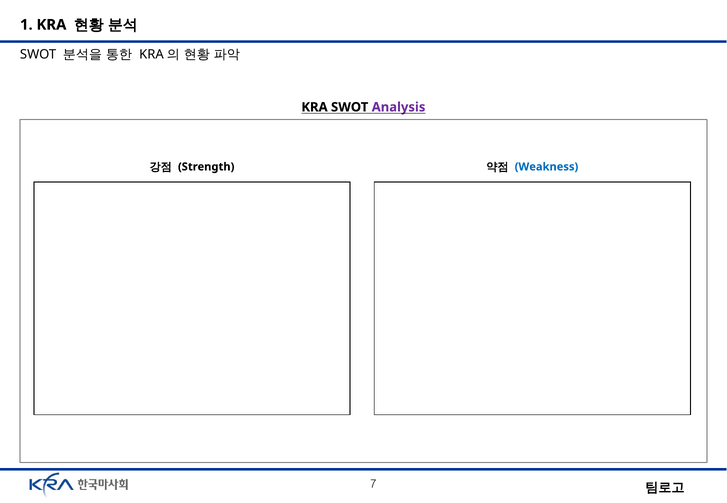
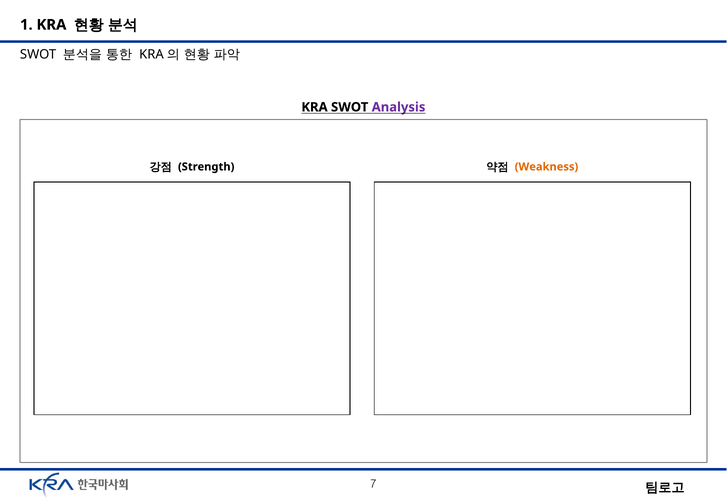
Weakness colour: blue -> orange (546, 167)
